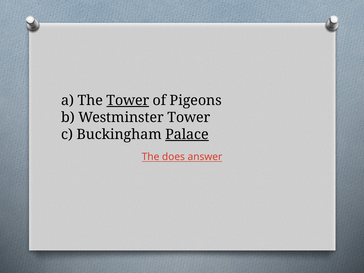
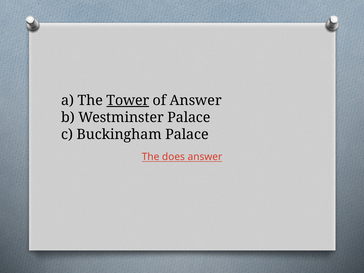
of Pigeons: Pigeons -> Answer (196, 100)
Westminster Tower: Tower -> Palace (189, 117)
Palace underline: present -> none (187, 134)
